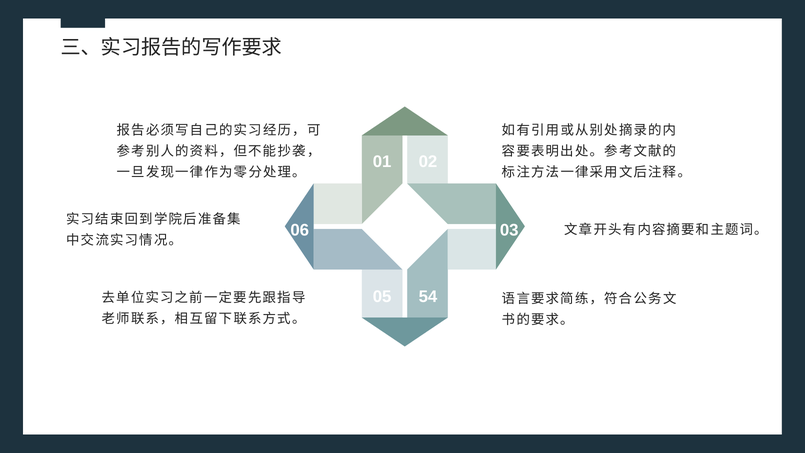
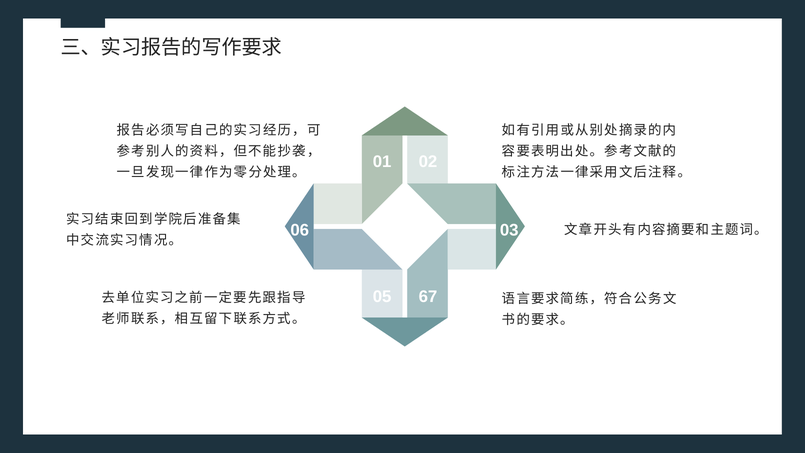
54: 54 -> 67 (428, 297)
